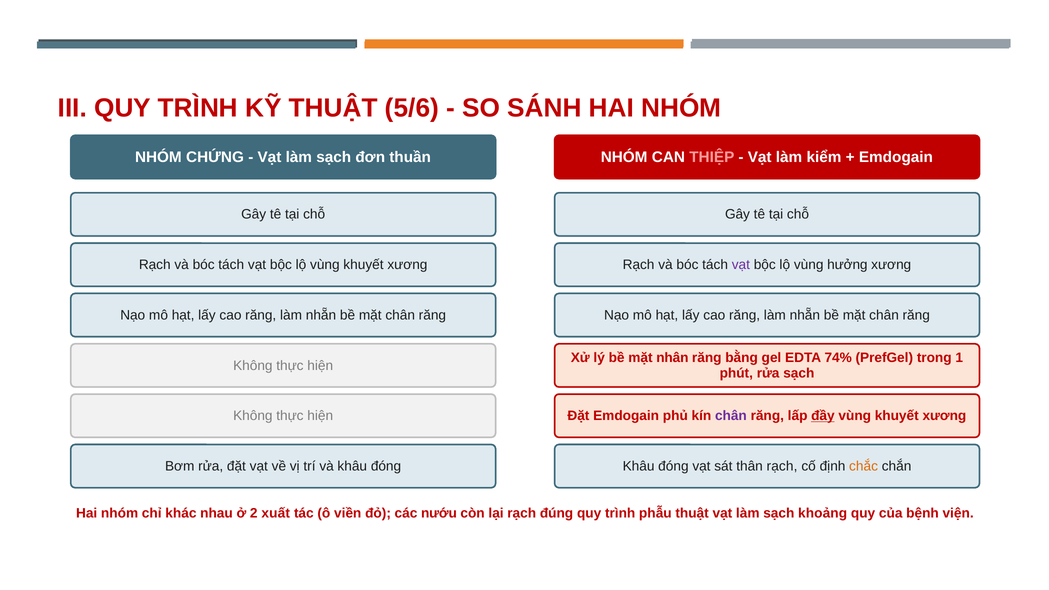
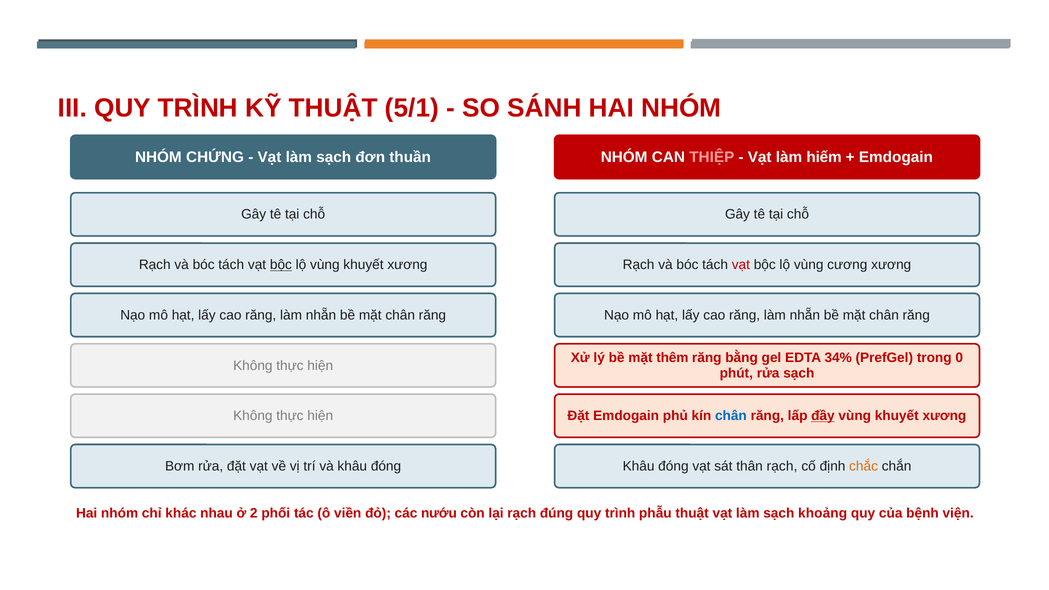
5/6: 5/6 -> 5/1 (412, 108)
kiểm: kiểm -> hiếm (824, 157)
bộc underline: none -> present (281, 265)
vạt colour: purple -> red (741, 265)
hưởng: hưởng -> cương (847, 265)
nhân: nhân -> thêm (672, 358)
74%: 74% -> 34% (838, 358)
1: 1 -> 0 (959, 358)
chân colour: purple -> blue (731, 416)
xuất: xuất -> phối (276, 513)
